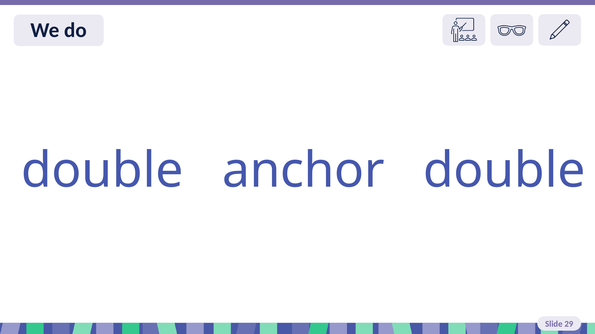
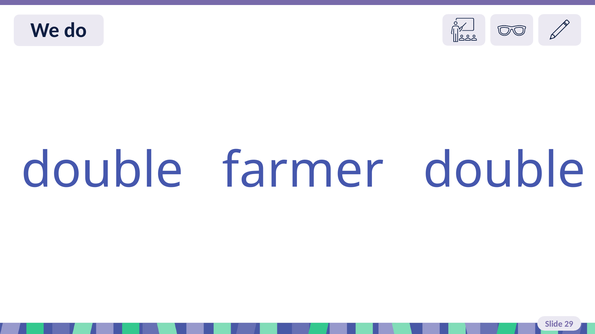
anchor: anchor -> farmer (303, 171)
